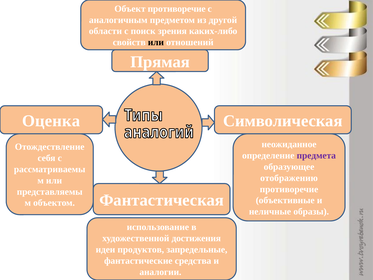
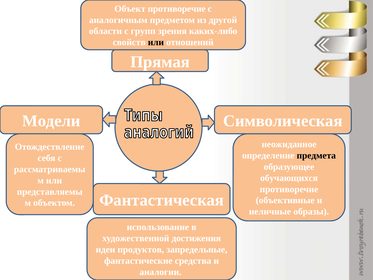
поиск: поиск -> групп (143, 31)
Оценка: Оценка -> Модели (51, 121)
предмета colour: purple -> black (316, 155)
отображению: отображению -> обучающихся (289, 178)
